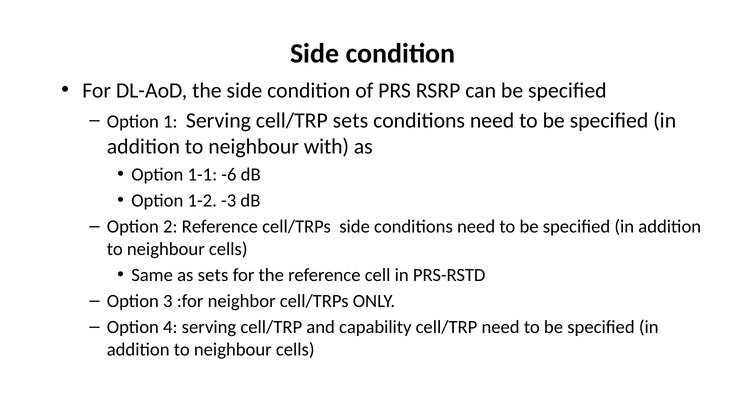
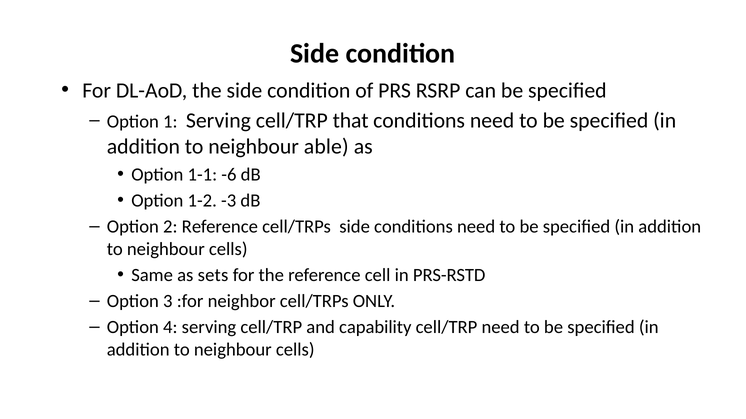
cell/TRP sets: sets -> that (351, 121)
with: with -> able (326, 147)
